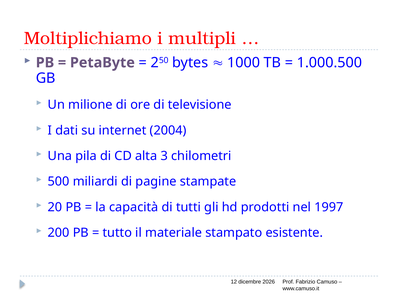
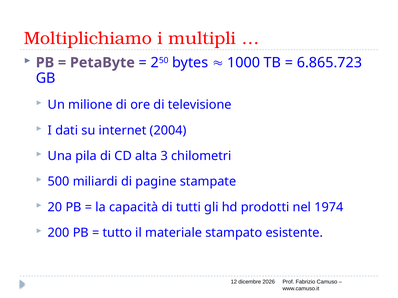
1.000.500: 1.000.500 -> 6.865.723 (329, 63)
1997: 1997 -> 1974 (329, 207)
